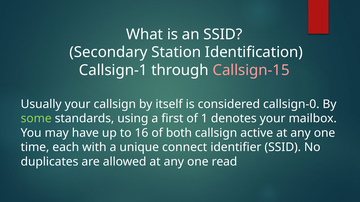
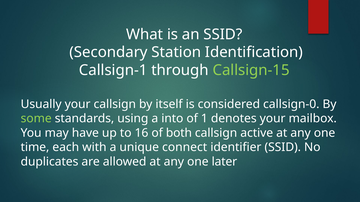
Callsign-15 colour: pink -> light green (251, 70)
first: first -> into (172, 119)
read: read -> later (224, 162)
